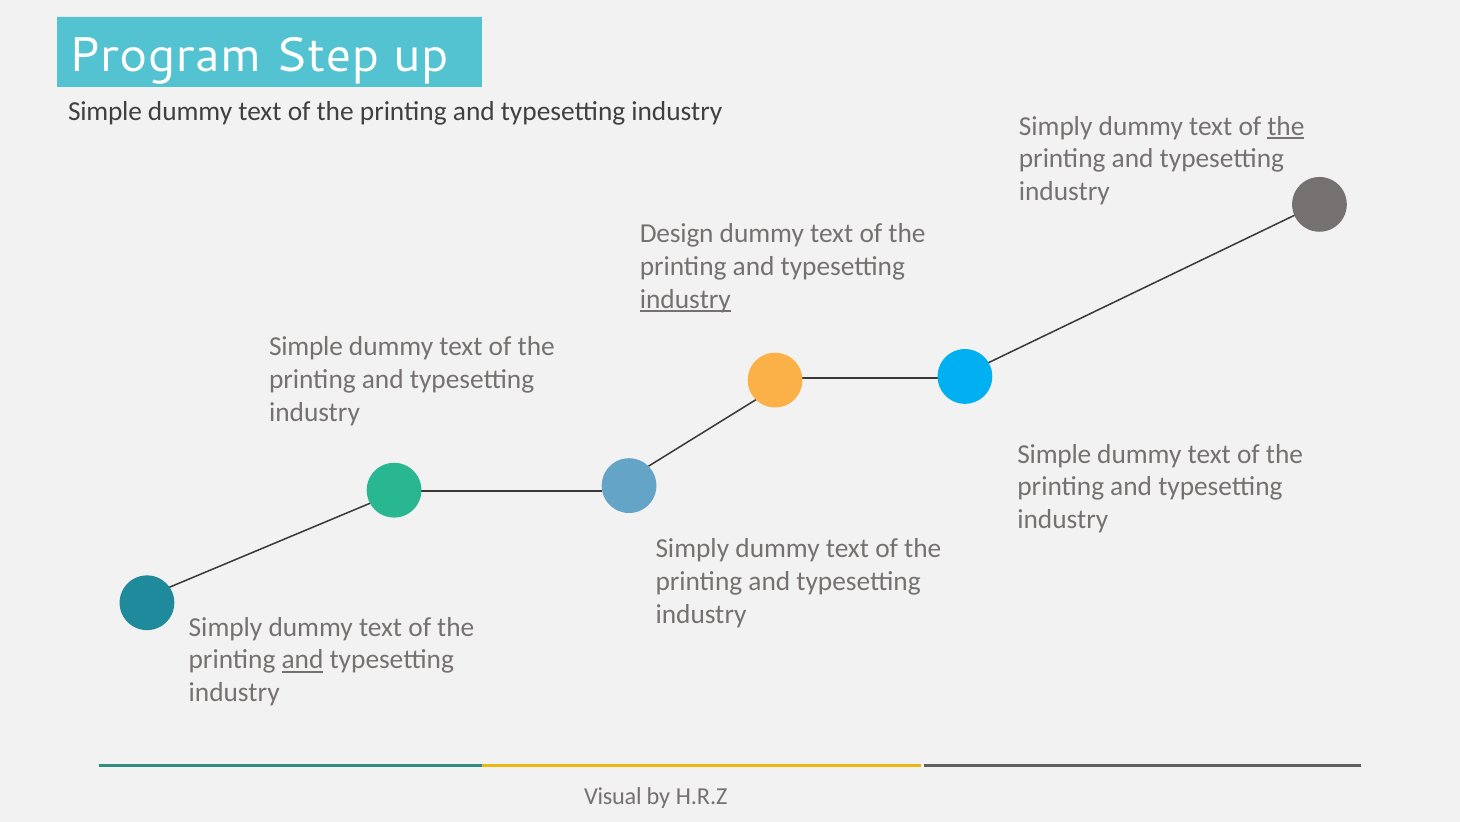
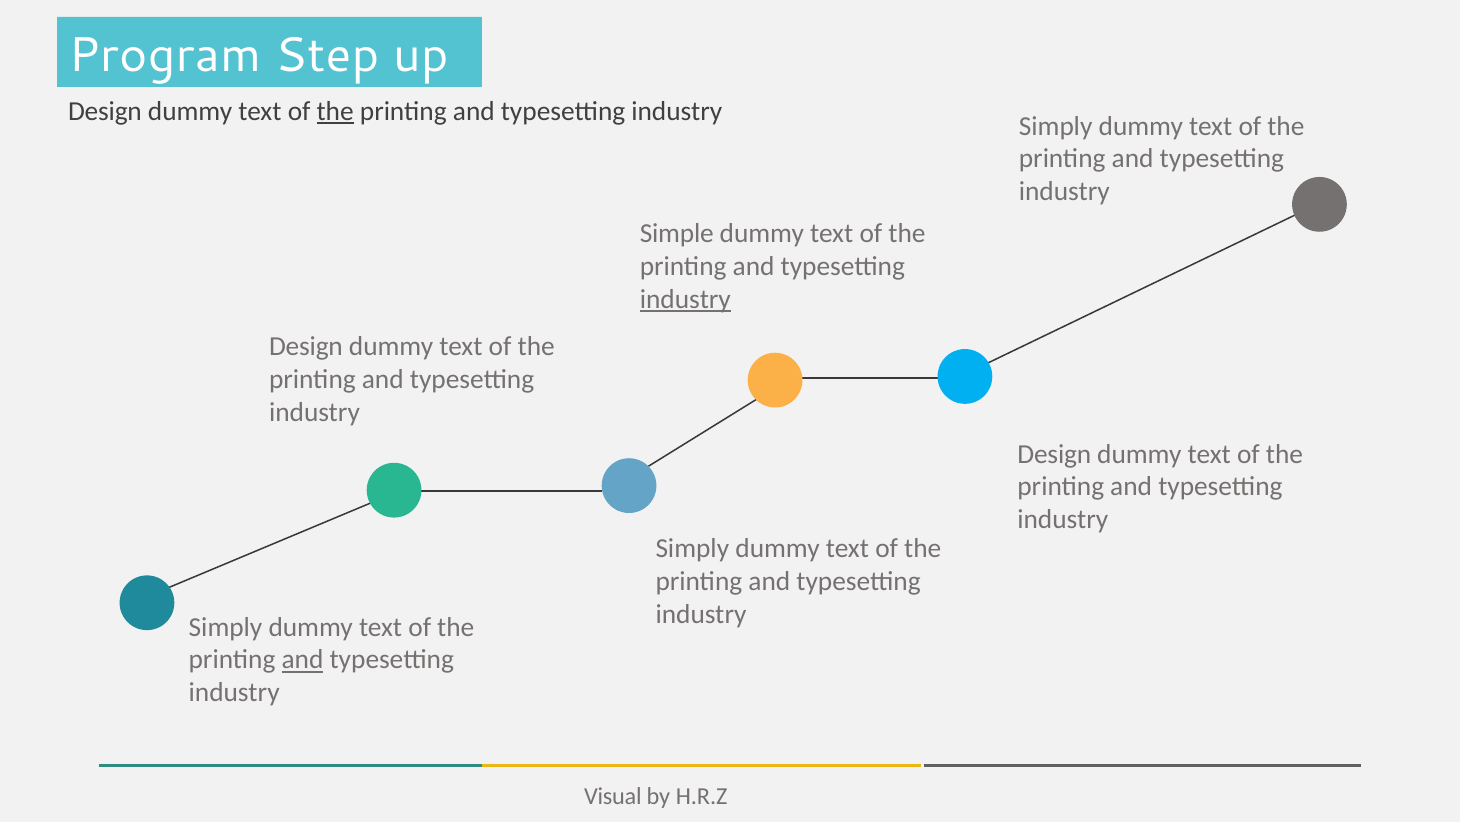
Simple: Simple -> Design (105, 111)
the underline: none -> present (335, 111)
the underline: present -> none (1286, 126)
Design: Design -> Simple (677, 233)
Simple: Simple -> Design (306, 346)
Simple: Simple -> Design (1054, 454)
